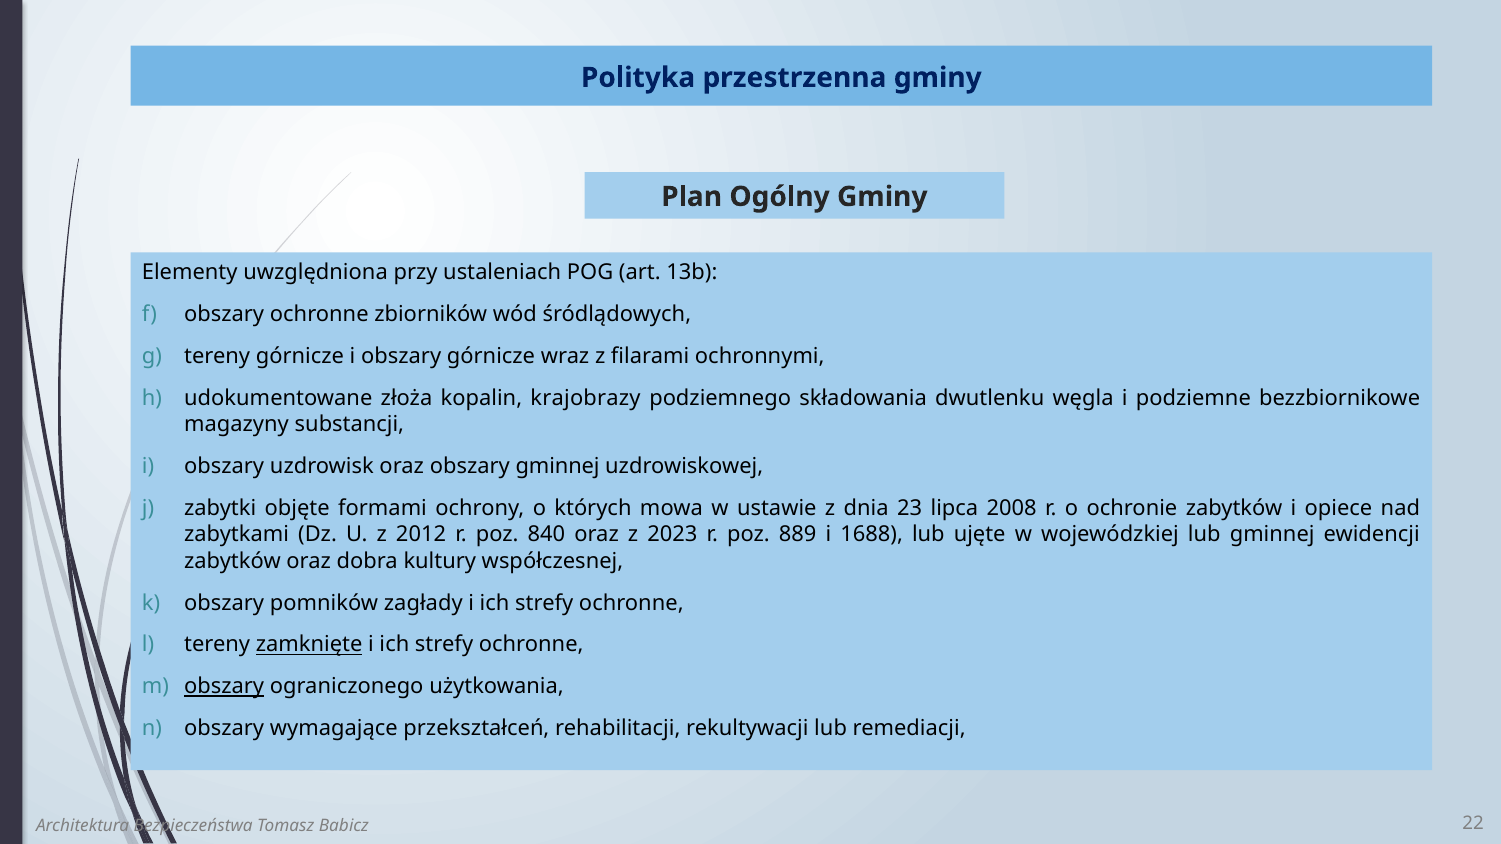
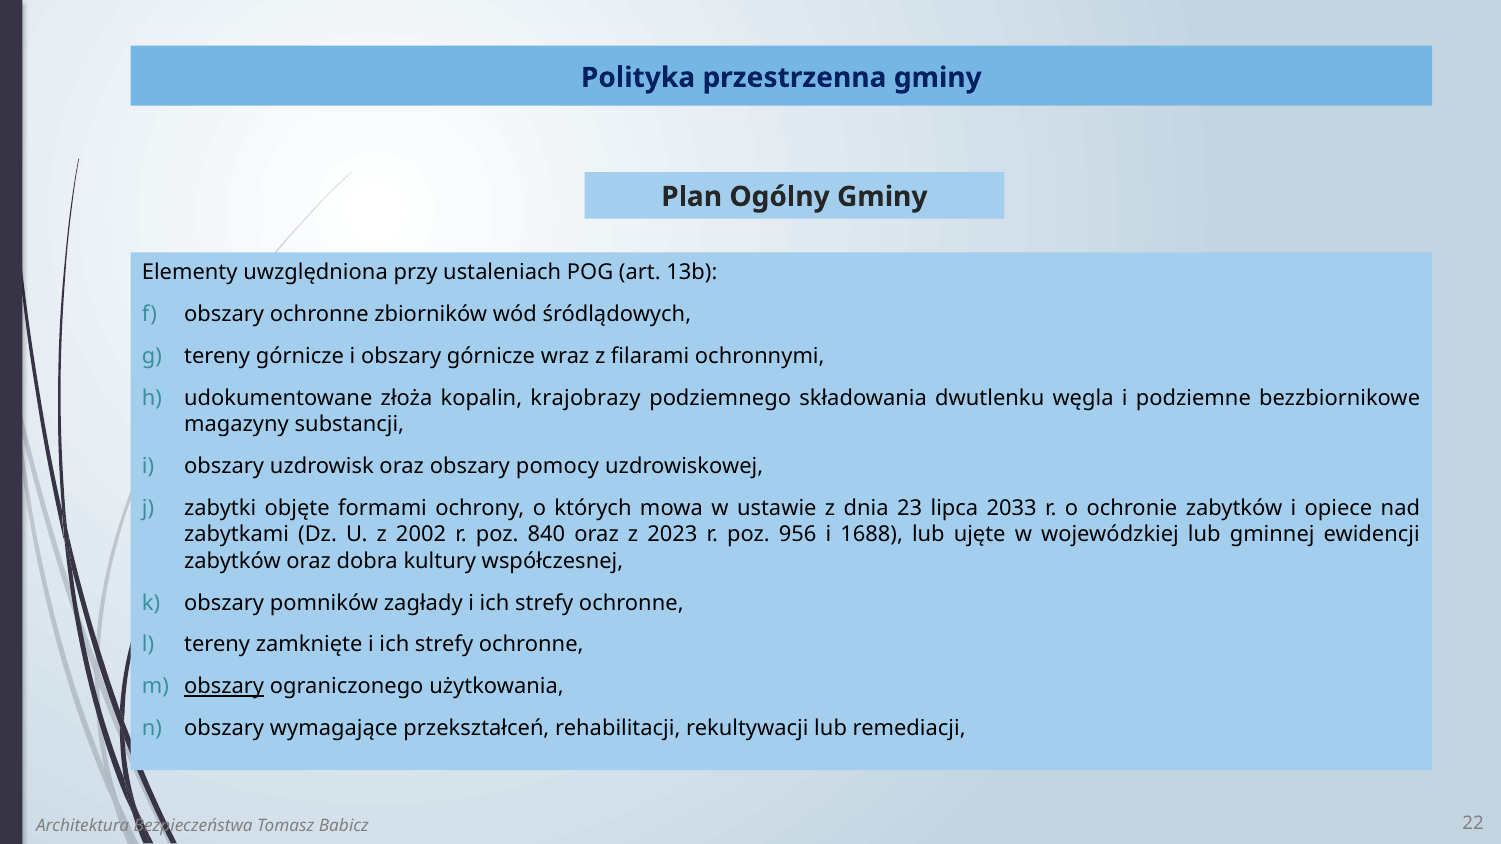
obszary gminnej: gminnej -> pomocy (557, 467)
2008: 2008 -> 2033 (1012, 509)
2012: 2012 -> 2002 (421, 535)
889: 889 -> 956 (798, 535)
zamknięte underline: present -> none (309, 645)
